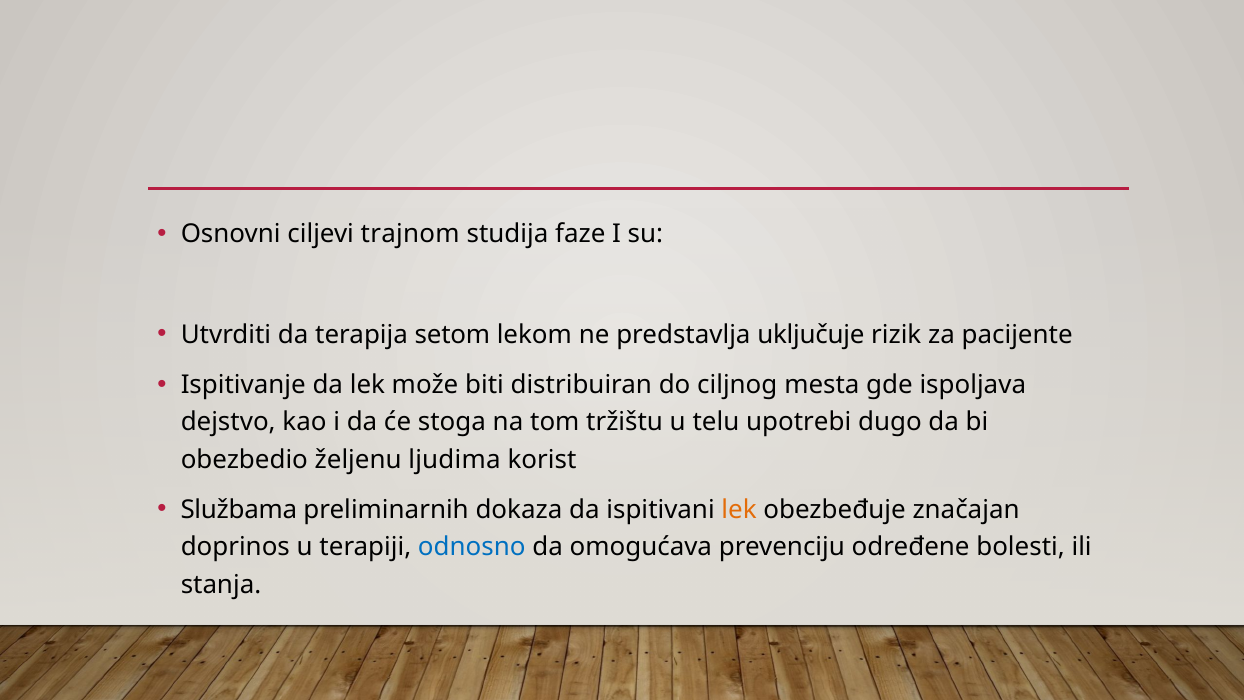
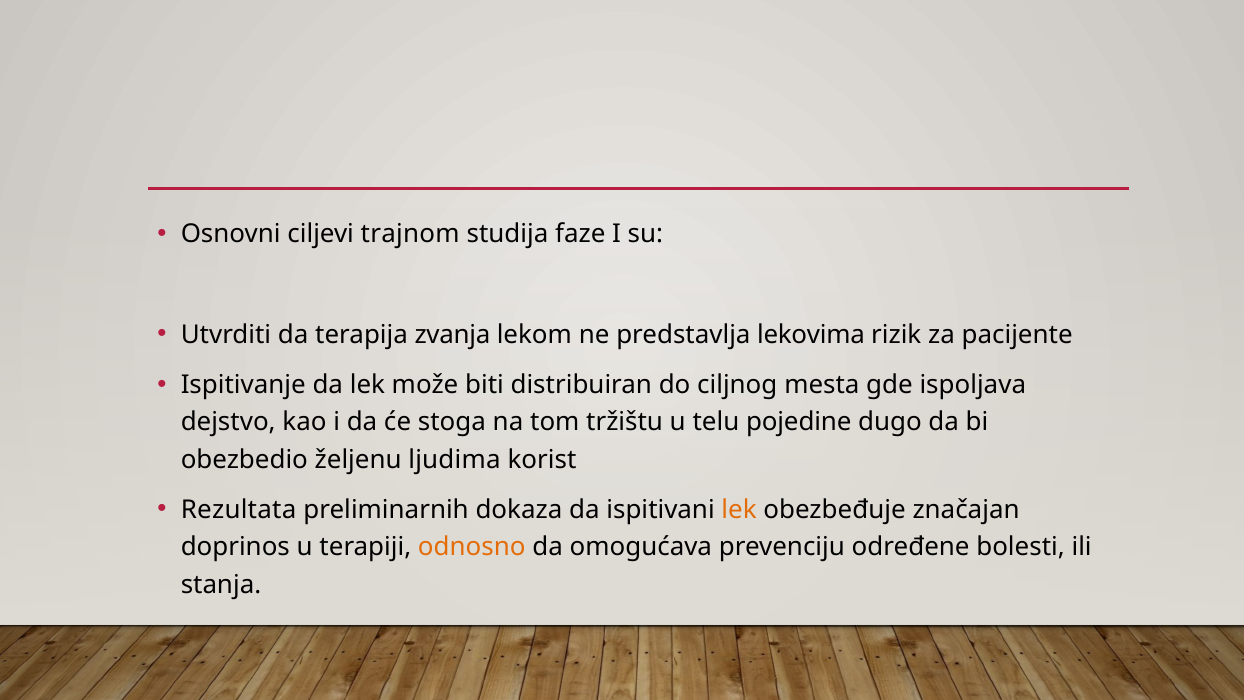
setom: setom -> zvanja (452, 334)
uključuje: uključuje -> lekovima (811, 334)
upotrebi: upotrebi -> pojedine (799, 422)
Službama: Službama -> Rezultata (239, 510)
odnosno colour: blue -> orange (472, 547)
